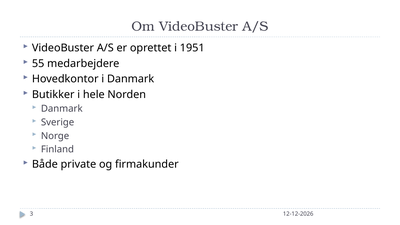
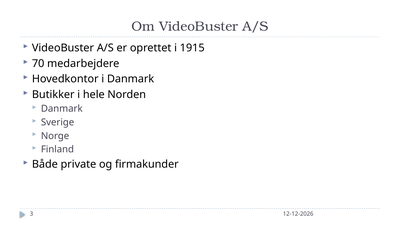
1951: 1951 -> 1915 (192, 48)
55: 55 -> 70 (38, 63)
